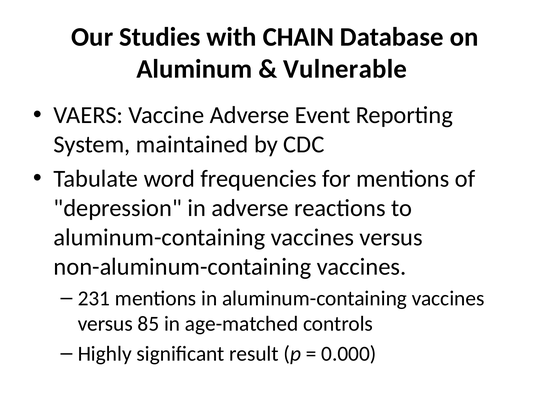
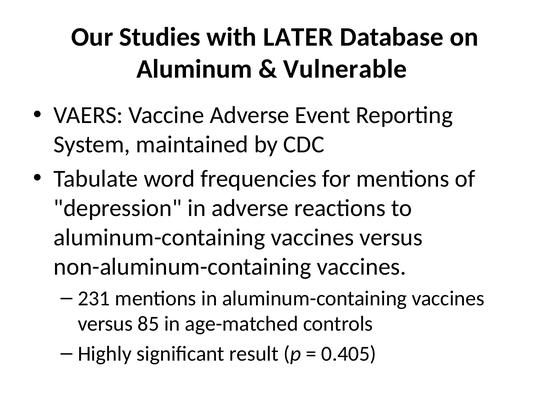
CHAIN: CHAIN -> LATER (298, 37)
0.000: 0.000 -> 0.405 (349, 354)
